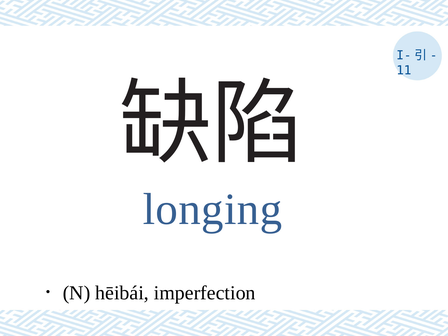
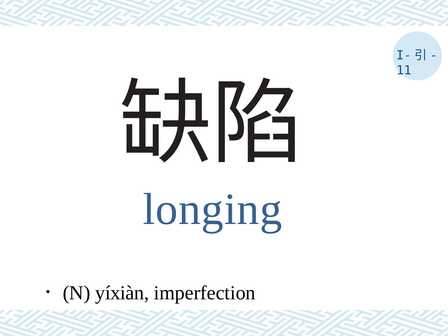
hēibái: hēibái -> yíxiàn (122, 293)
